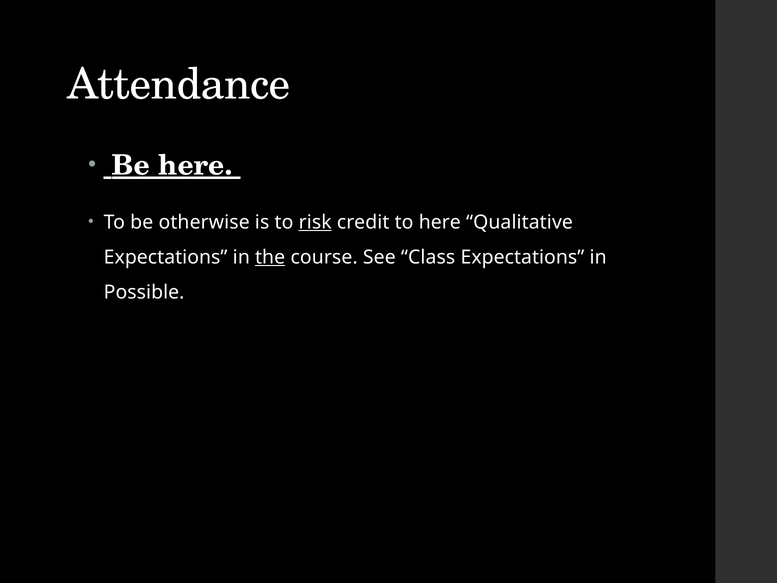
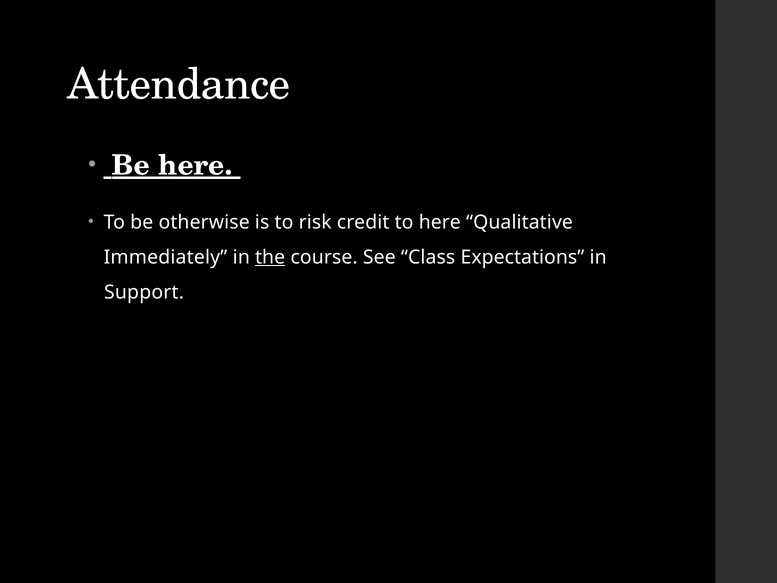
risk underline: present -> none (315, 222)
Expectations: Expectations -> Immediately (166, 257)
Possible: Possible -> Support (144, 292)
